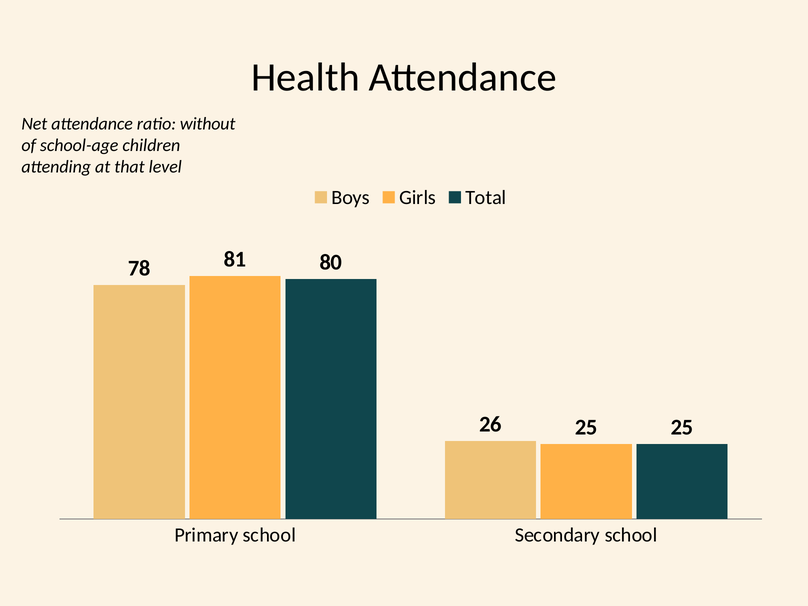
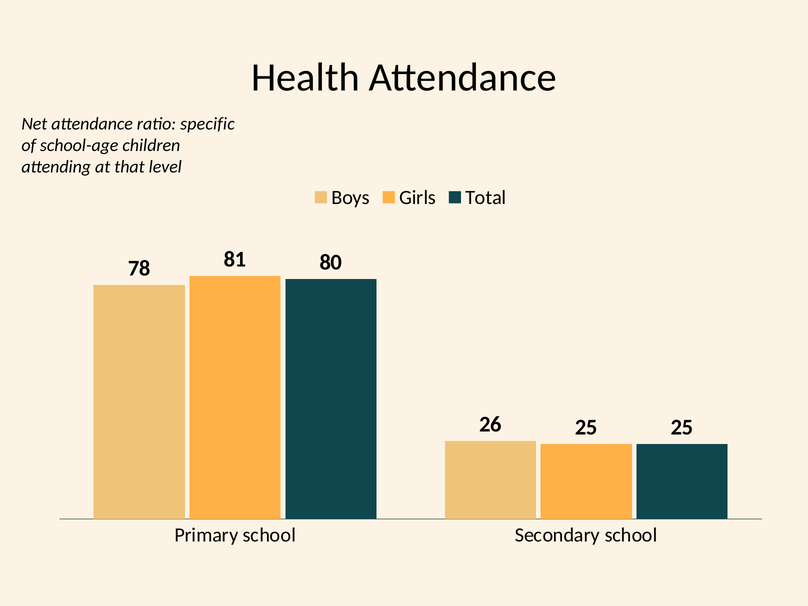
without: without -> specific (207, 124)
